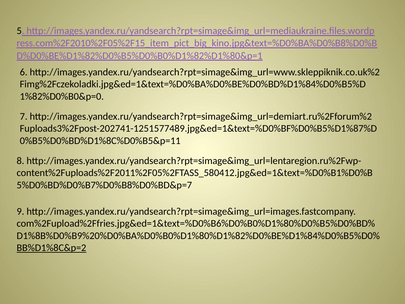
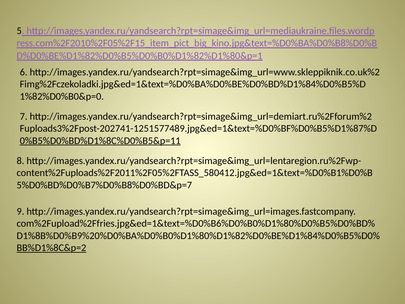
0%B5%D0%BD%D1%8C%D0%B5&p=11 underline: none -> present (100, 141)
